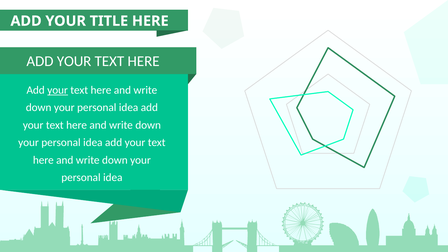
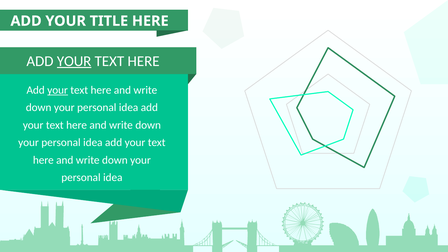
YOUR underline: none -> present (74, 61)
